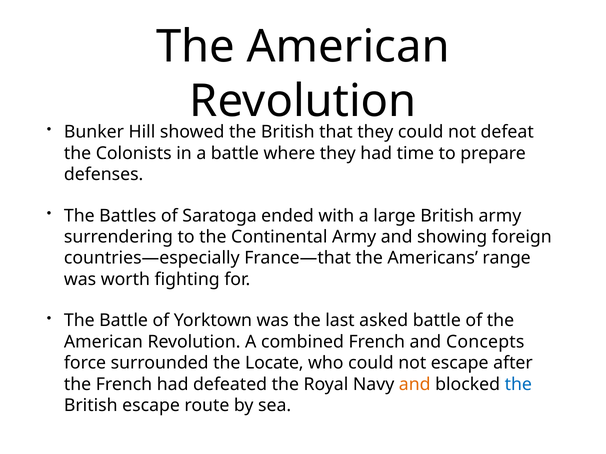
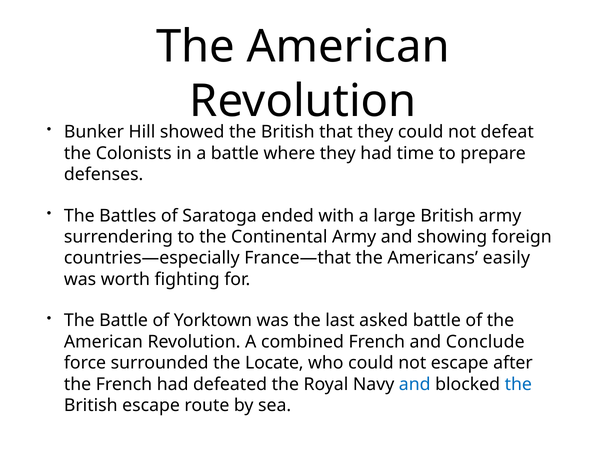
range: range -> easily (506, 258)
Concepts: Concepts -> Conclude (485, 342)
and colour: orange -> blue (415, 385)
